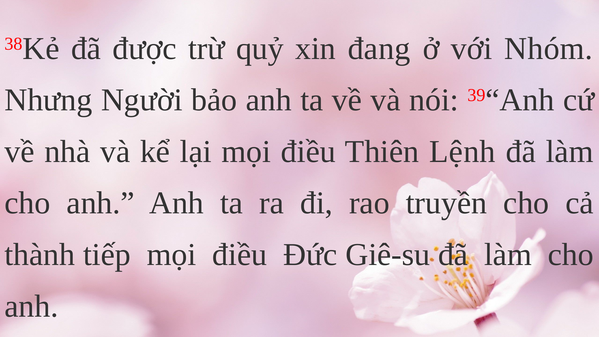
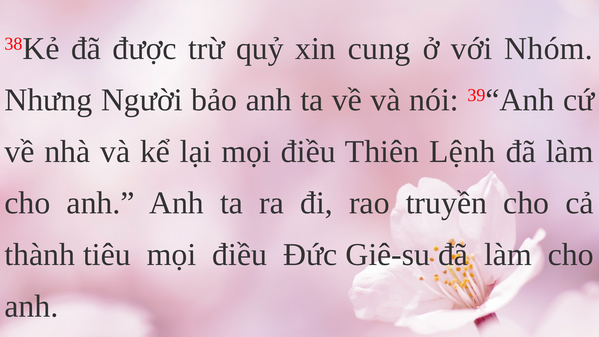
đang: đang -> cung (379, 49)
tiếp: tiếp -> tiêu (107, 255)
